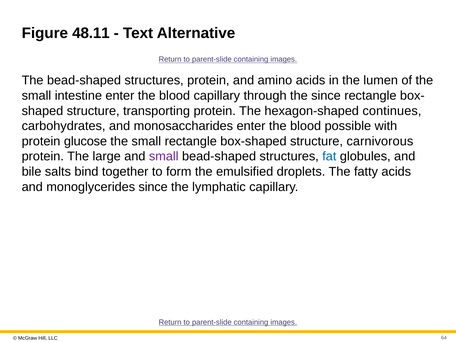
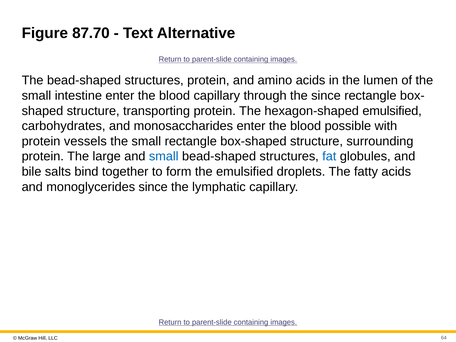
48.11: 48.11 -> 87.70 (91, 33)
hexagon-shaped continues: continues -> emulsified (392, 111)
glucose: glucose -> vessels (85, 141)
carnivorous: carnivorous -> surrounding (380, 141)
small colour: purple -> blue (164, 156)
